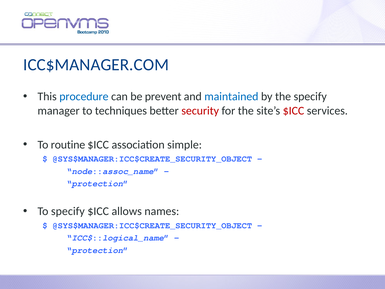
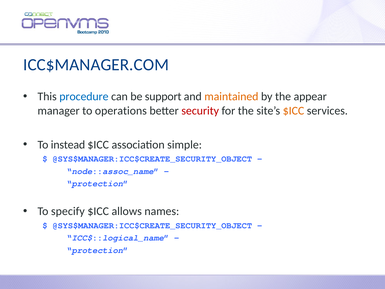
prevent: prevent -> support (163, 96)
maintained colour: blue -> orange (231, 96)
the specify: specify -> appear (310, 96)
techniques: techniques -> operations (121, 111)
$ICC colour: red -> orange (294, 111)
routine: routine -> instead (68, 145)
